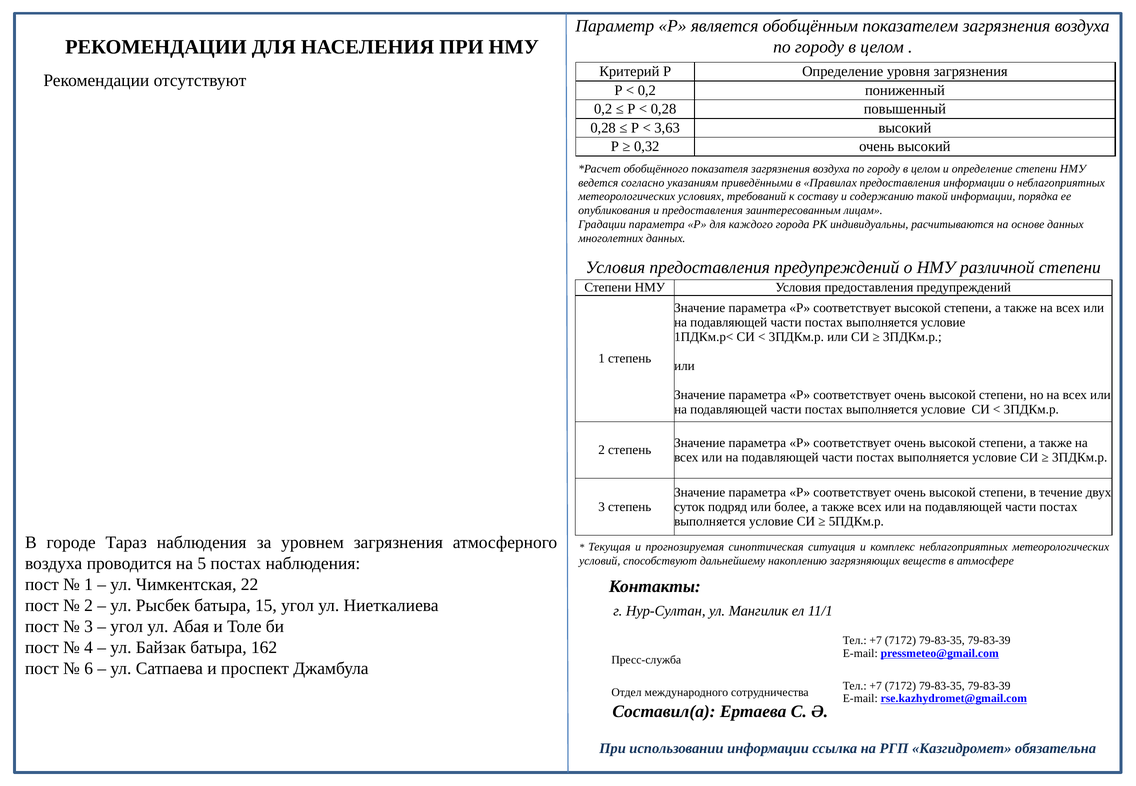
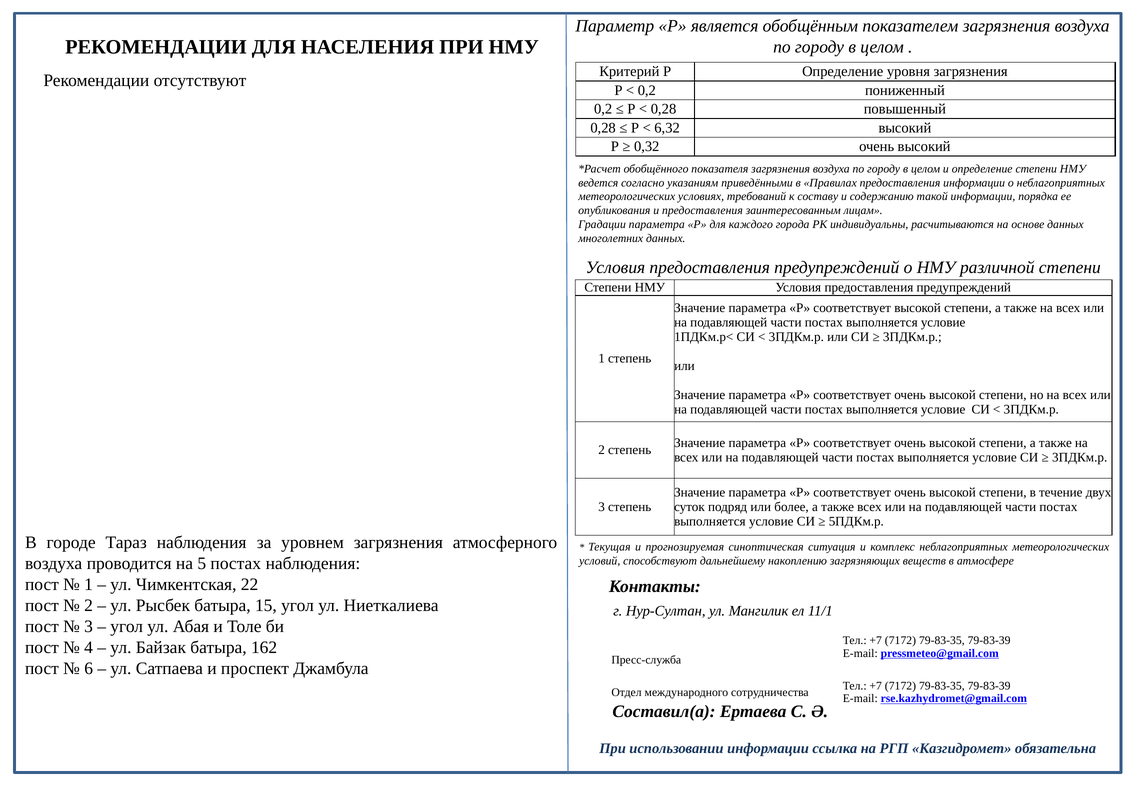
3,63: 3,63 -> 6,32 (667, 128)
